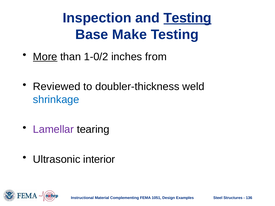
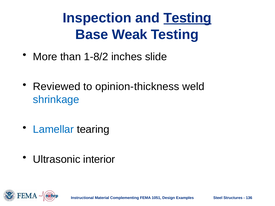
Make: Make -> Weak (130, 35)
More underline: present -> none (45, 57)
1-0/2: 1-0/2 -> 1-8/2 (96, 57)
from: from -> slide (156, 57)
doubler-thickness: doubler-thickness -> opinion-thickness (137, 87)
Lamellar colour: purple -> blue (53, 130)
